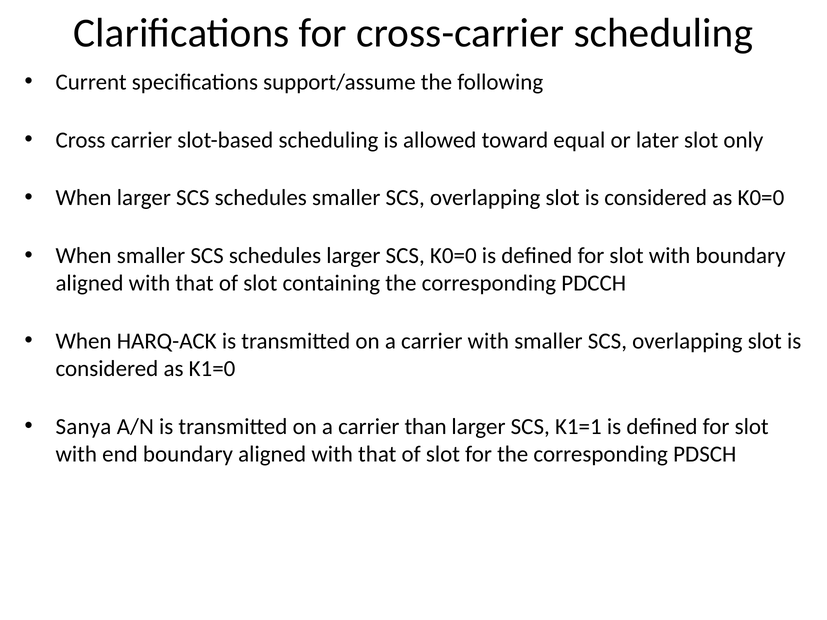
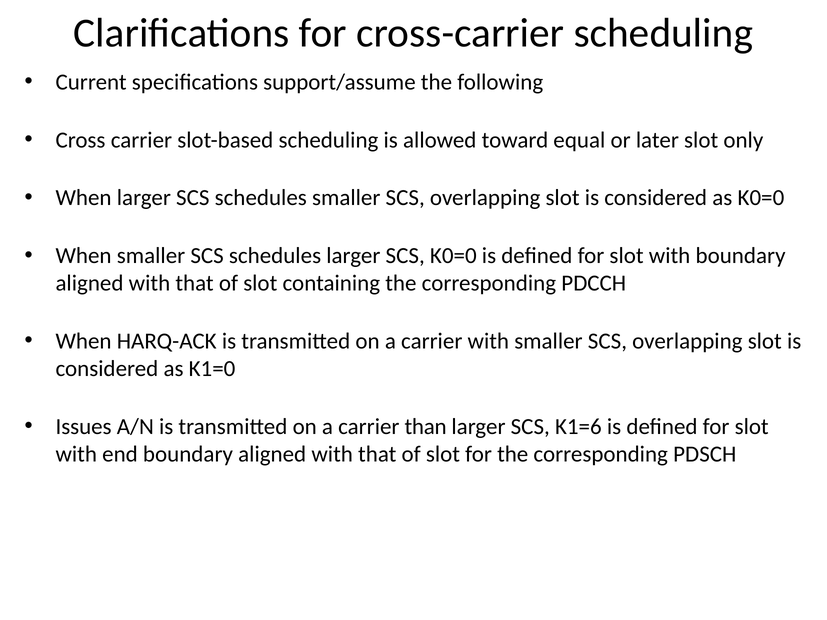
Sanya: Sanya -> Issues (84, 427)
K1=1: K1=1 -> K1=6 (578, 427)
